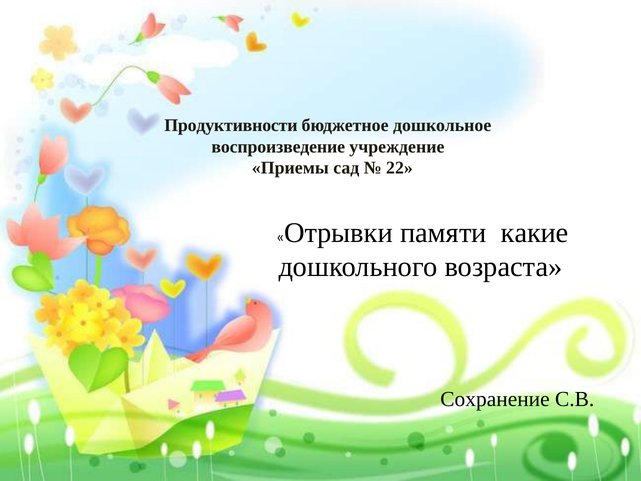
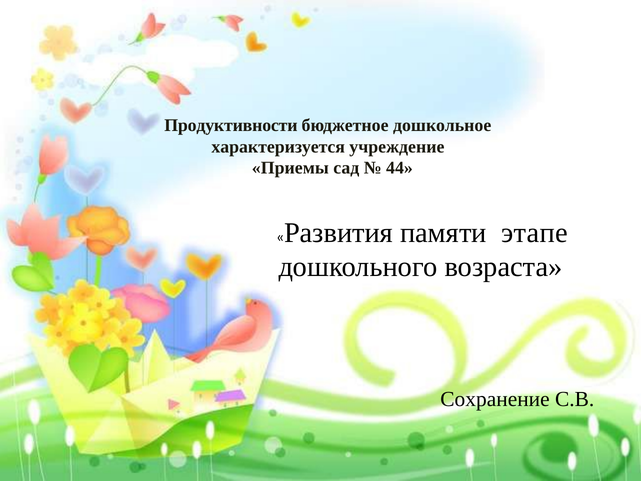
воспроизведение: воспроизведение -> характеризуется (278, 147)
22: 22 -> 44 (399, 168)
Отрывки: Отрывки -> Развития (339, 233)
какие: какие -> этапе (535, 233)
